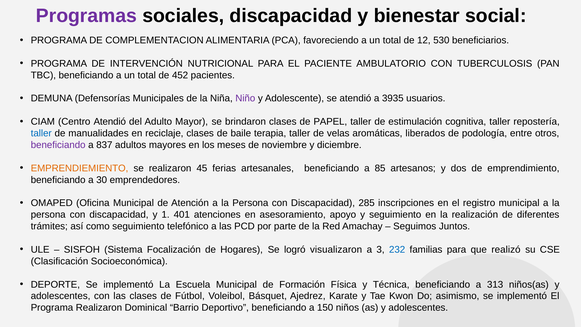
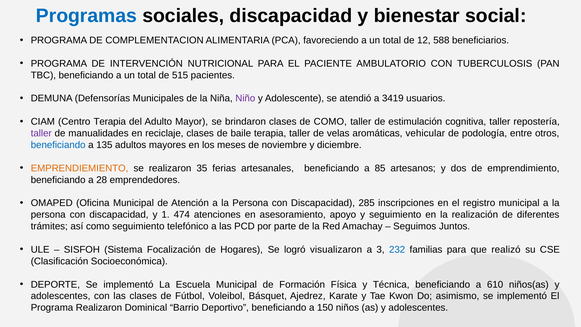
Programas colour: purple -> blue (86, 16)
530: 530 -> 588 (441, 40)
452: 452 -> 515 (180, 75)
3935: 3935 -> 3419 (393, 98)
Centro Atendió: Atendió -> Terapia (110, 122)
de PAPEL: PAPEL -> COMO (330, 122)
taller colour: blue -> purple (41, 133)
liberados: liberados -> vehicular (425, 133)
beneficiando colour: purple -> blue (58, 145)
837: 837 -> 135 (104, 145)
45: 45 -> 35 (202, 168)
30: 30 -> 28 (102, 180)
401: 401 -> 474 (182, 215)
313: 313 -> 610 (495, 284)
